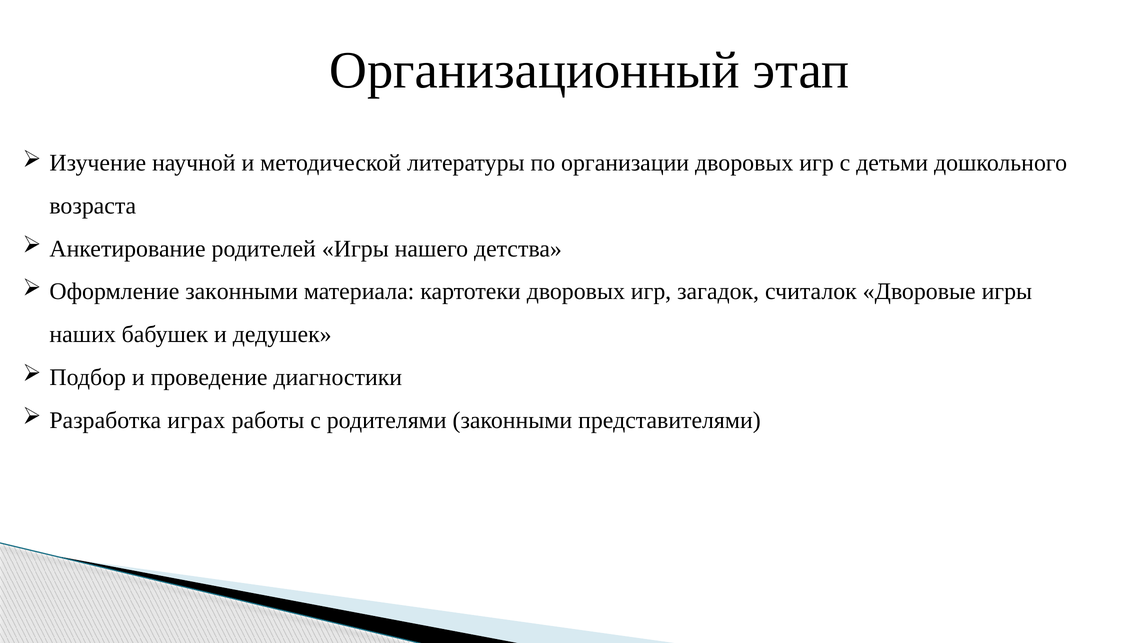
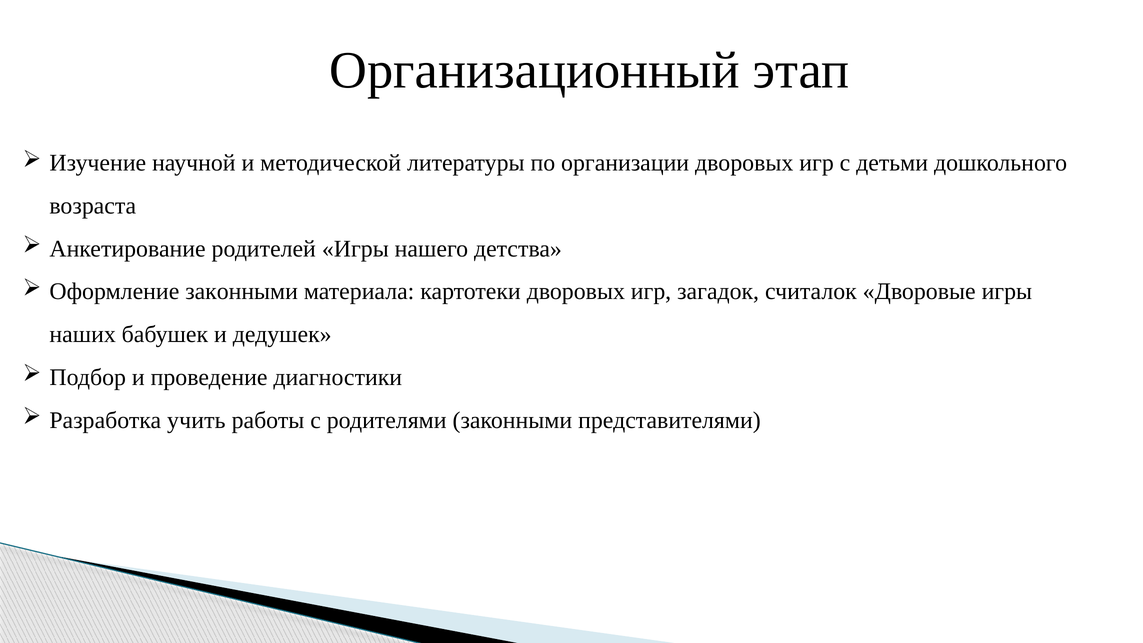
играх: играх -> учить (196, 420)
